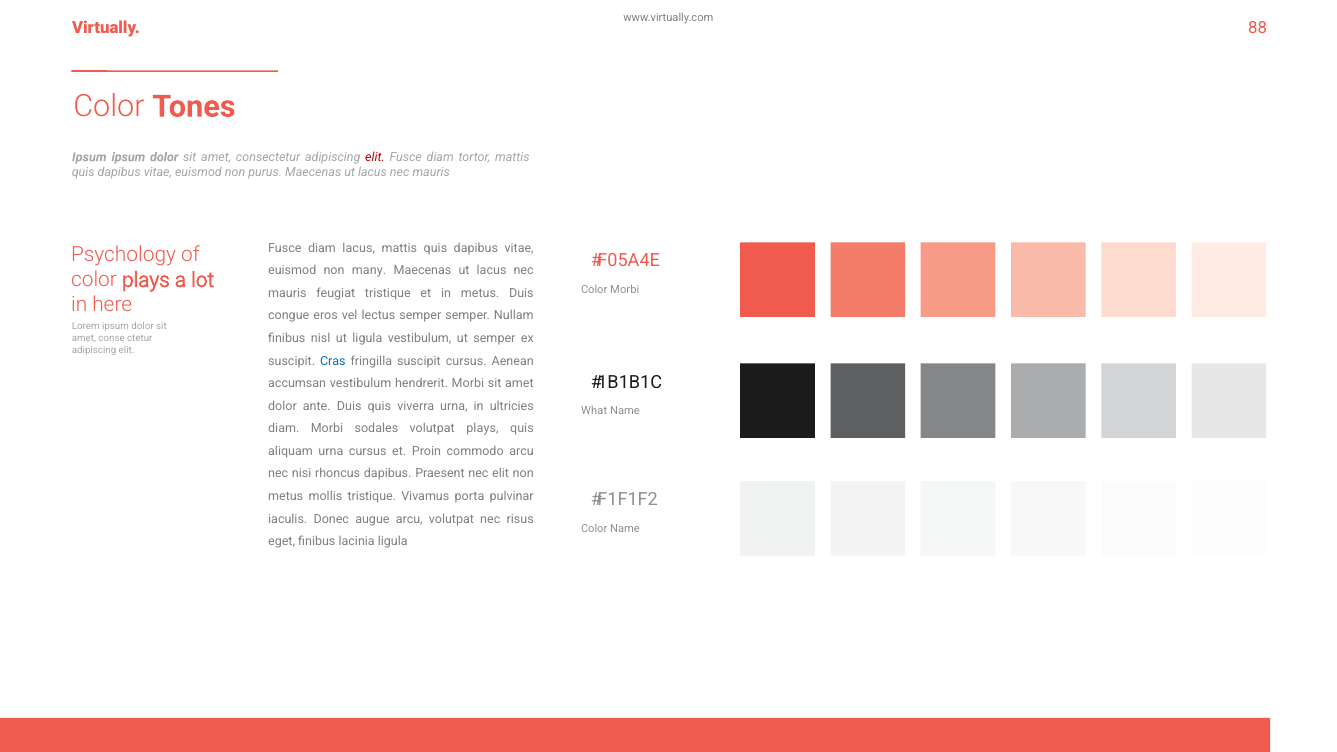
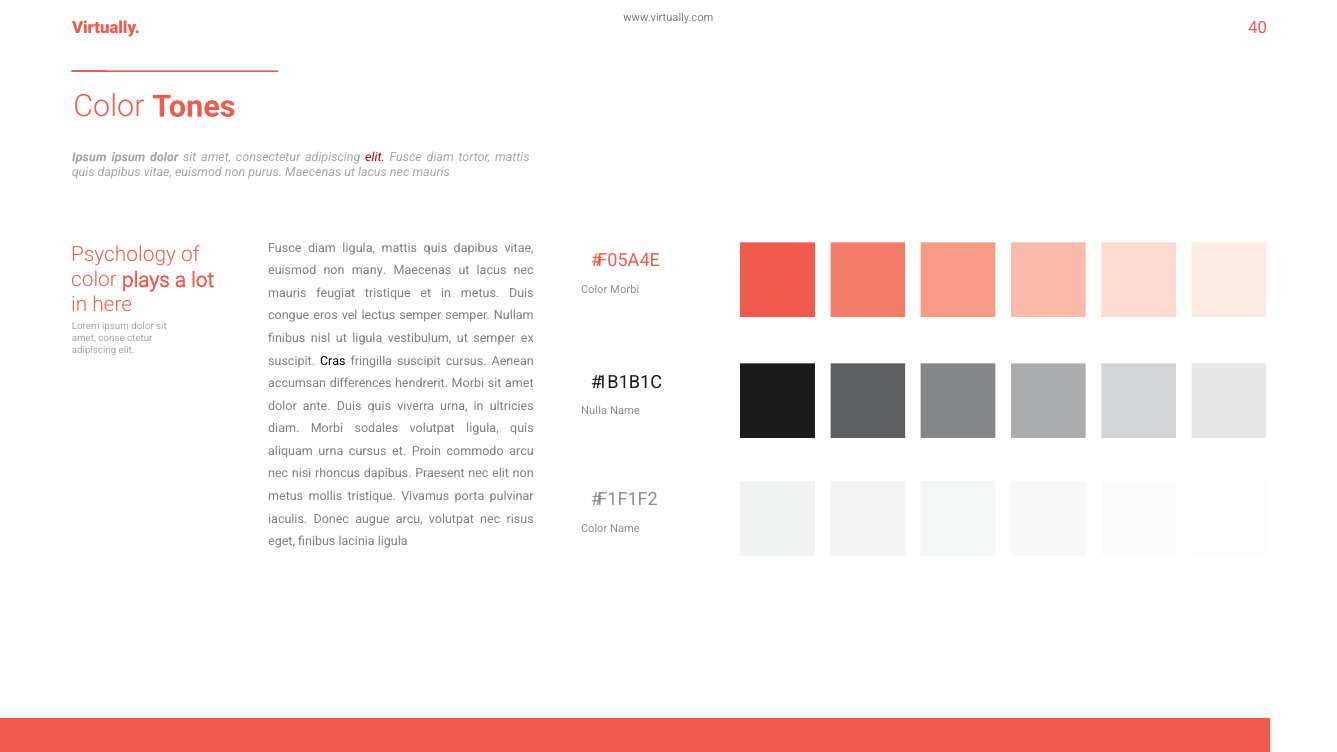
88: 88 -> 40 (1258, 28)
diam lacus: lacus -> ligula (359, 248)
Cras colour: blue -> black (333, 361)
accumsan vestibulum: vestibulum -> differences (361, 383)
What: What -> Nulla (594, 411)
volutpat plays: plays -> ligula (482, 429)
